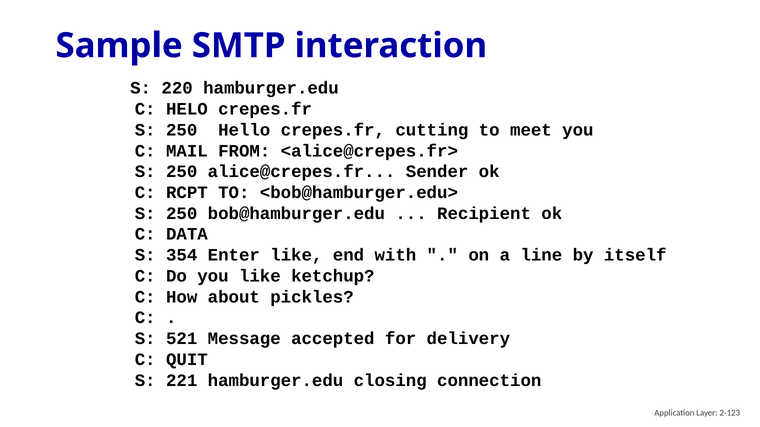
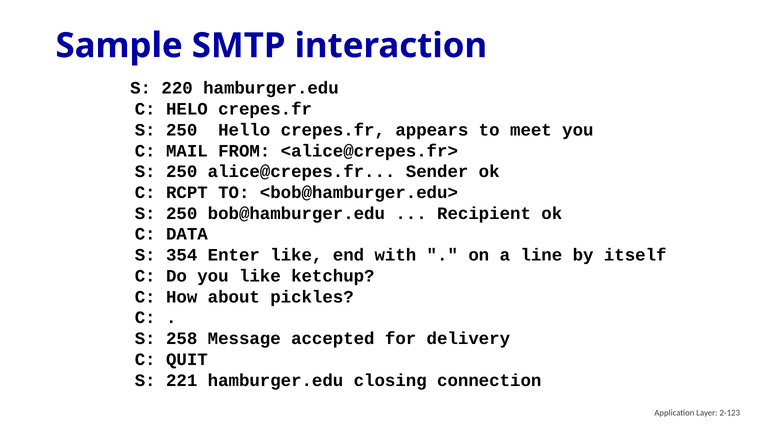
cutting: cutting -> appears (432, 130)
521: 521 -> 258 (182, 339)
